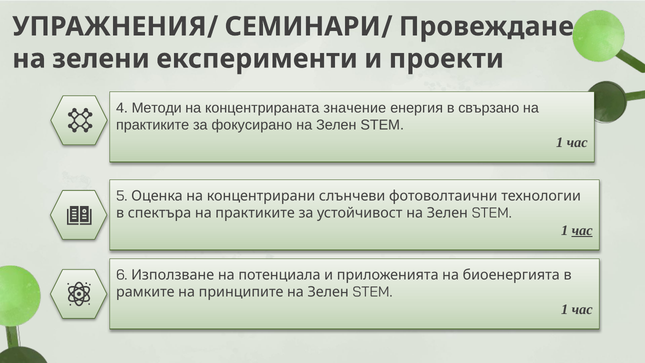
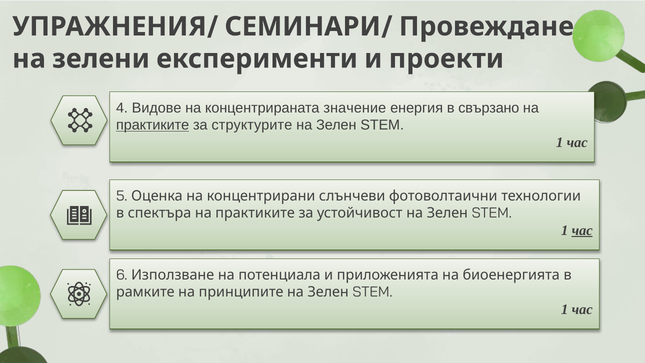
Методи: Методи -> Видове (157, 108)
практиките underline: none -> present (153, 125)
фокусирано: фокусирано -> структурите (252, 125)
